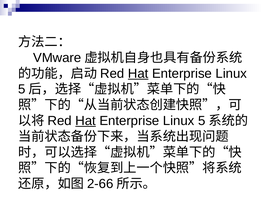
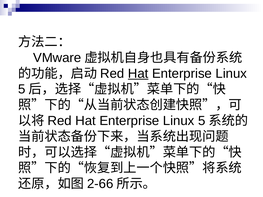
Hat underline: present -> none (86, 121)
